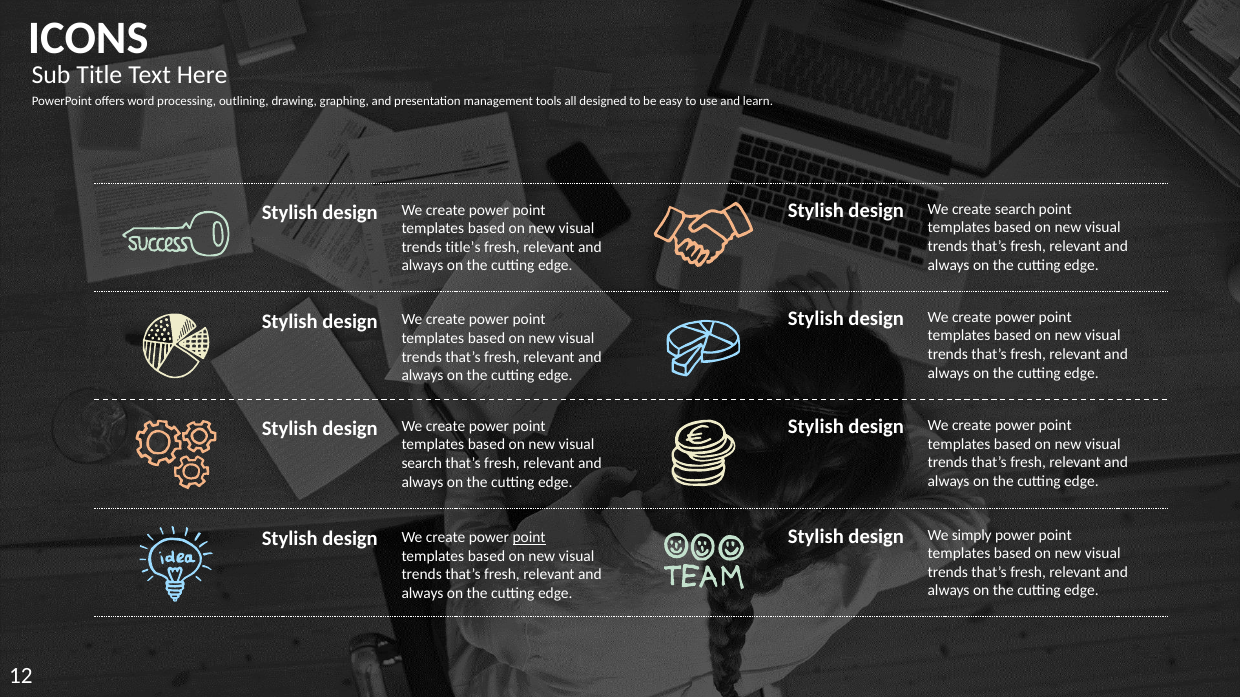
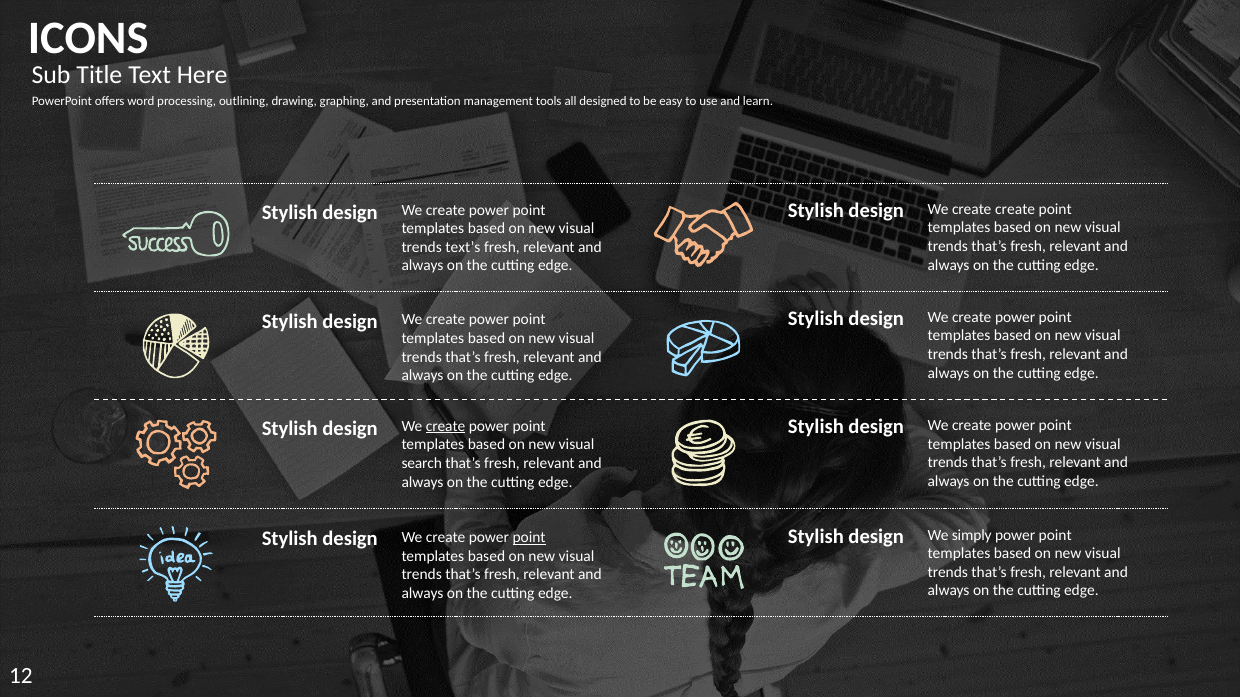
create search: search -> create (1015, 209)
title’s: title’s -> text’s (463, 247)
create underline: none -> present (446, 427)
